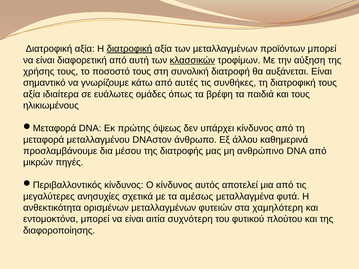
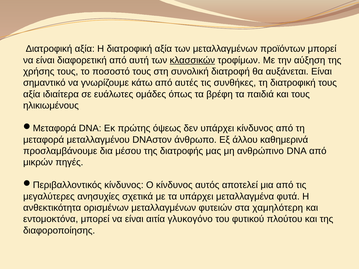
διατροφική underline: present -> none (129, 49)
τα αμέσως: αμέσως -> υπάρχει (197, 197)
συχνότερη: συχνότερη -> γλυκογόνο (190, 219)
